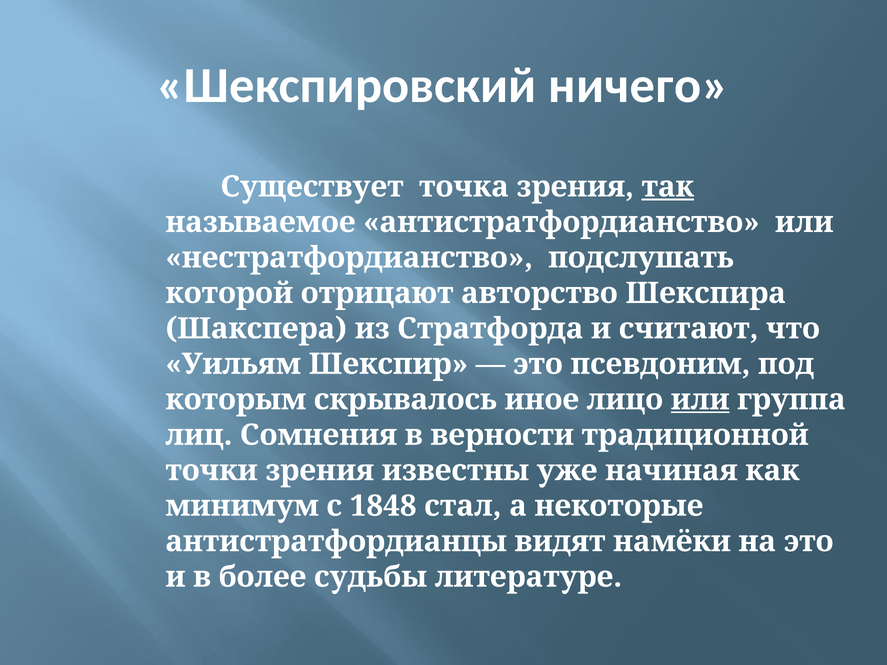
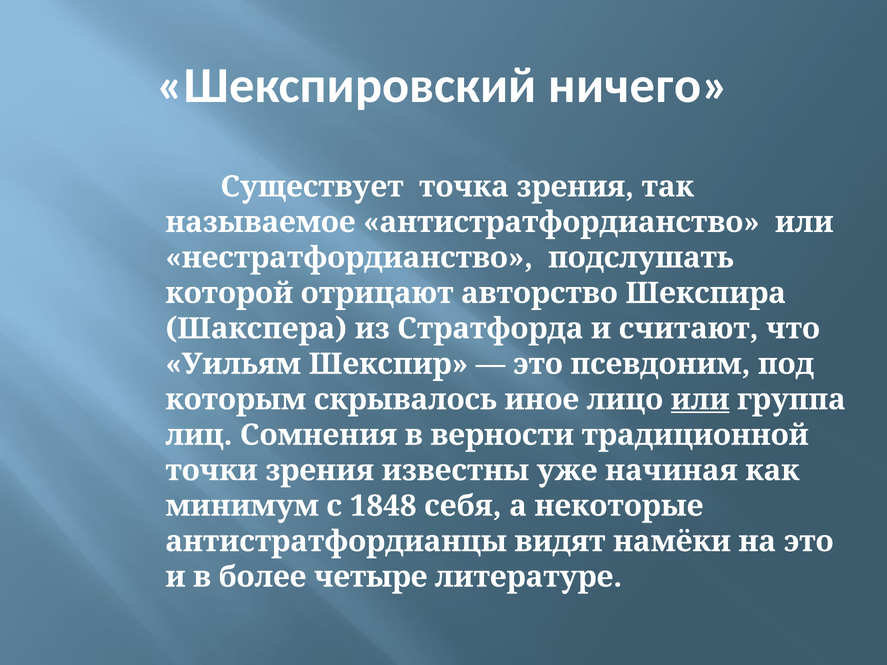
так underline: present -> none (668, 187)
стал: стал -> себя (463, 506)
судьбы: судьбы -> четыре (371, 577)
